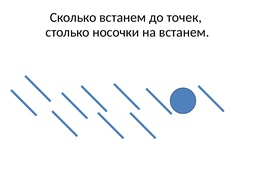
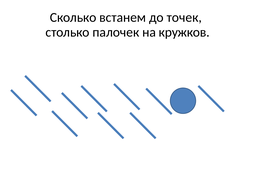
носочки: носочки -> палочек (116, 32)
на встанем: встанем -> кружков (184, 32)
